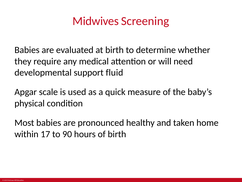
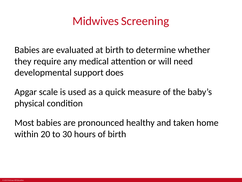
fluid: fluid -> does (115, 72)
17: 17 -> 20 (45, 134)
90: 90 -> 30 (67, 134)
